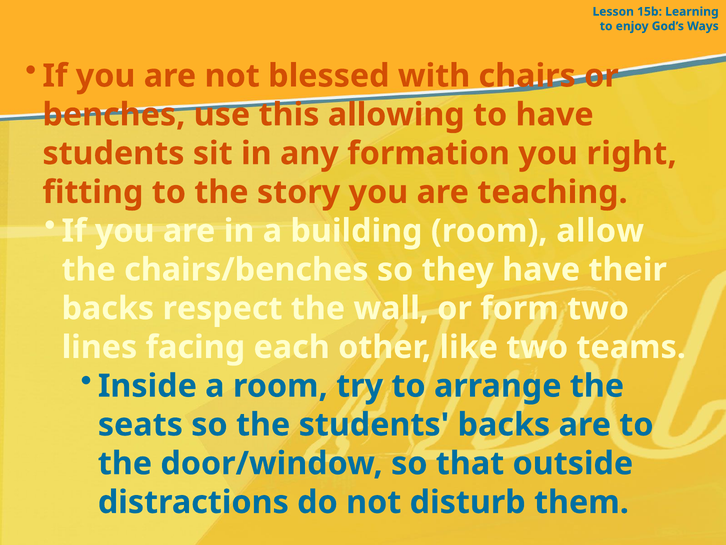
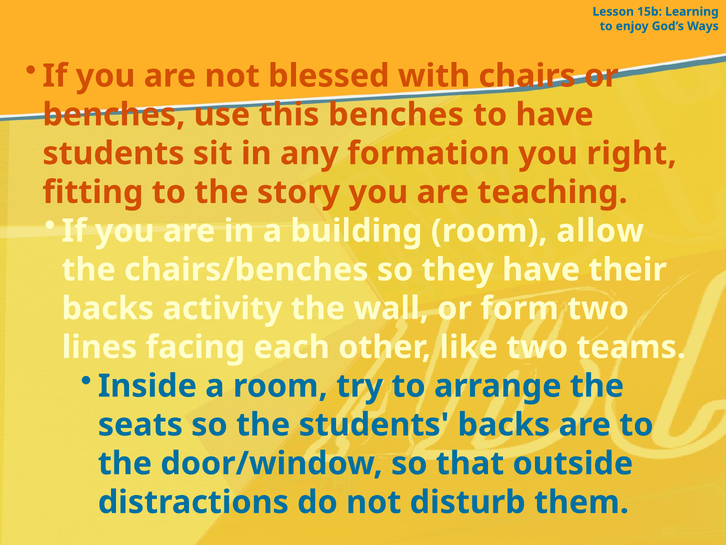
this allowing: allowing -> benches (396, 115)
respect: respect -> activity (222, 308)
